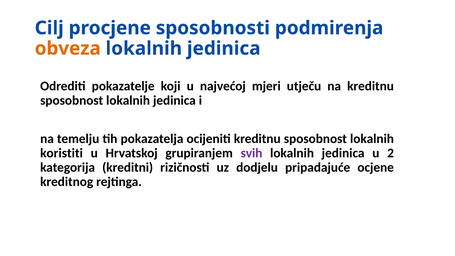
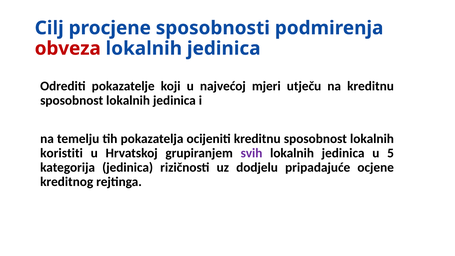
obveza colour: orange -> red (68, 48)
2: 2 -> 5 (391, 153)
kategorija kreditni: kreditni -> jedinica (128, 167)
